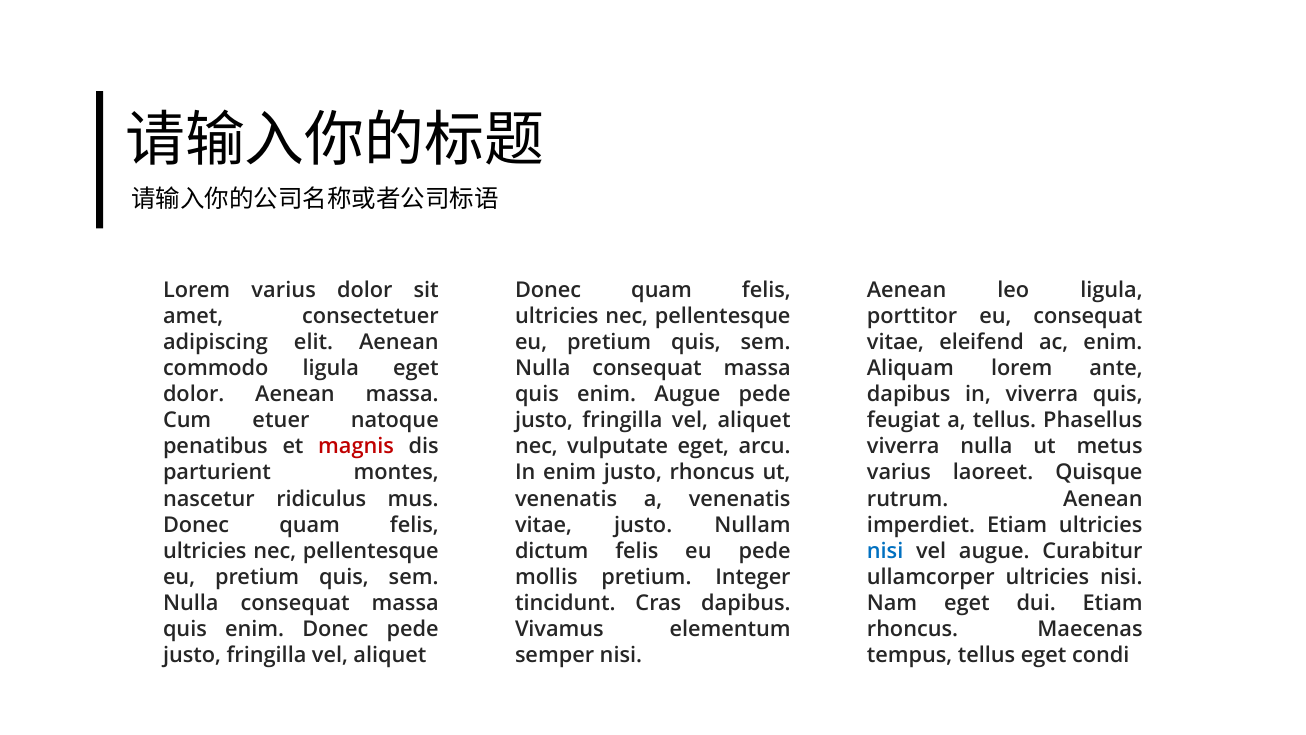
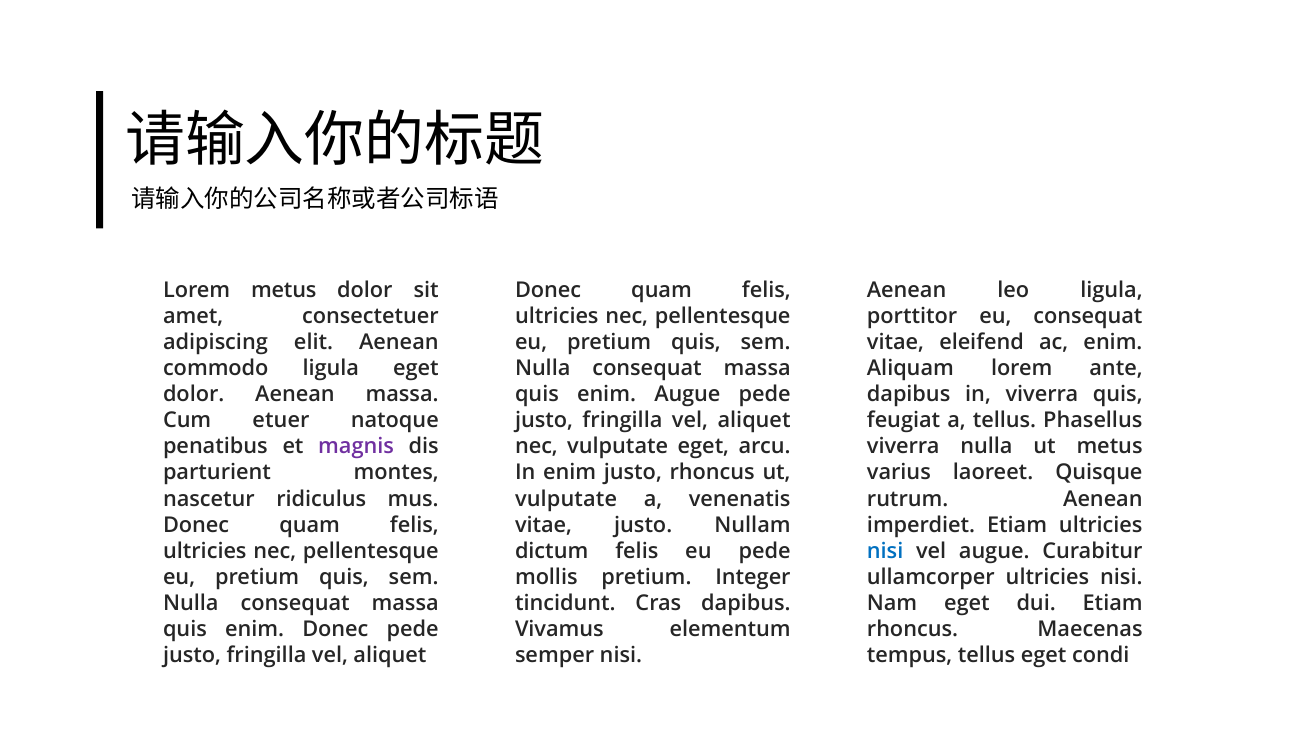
Lorem varius: varius -> metus (284, 290)
magnis colour: red -> purple (356, 446)
venenatis: venenatis -> vulputate (566, 499)
